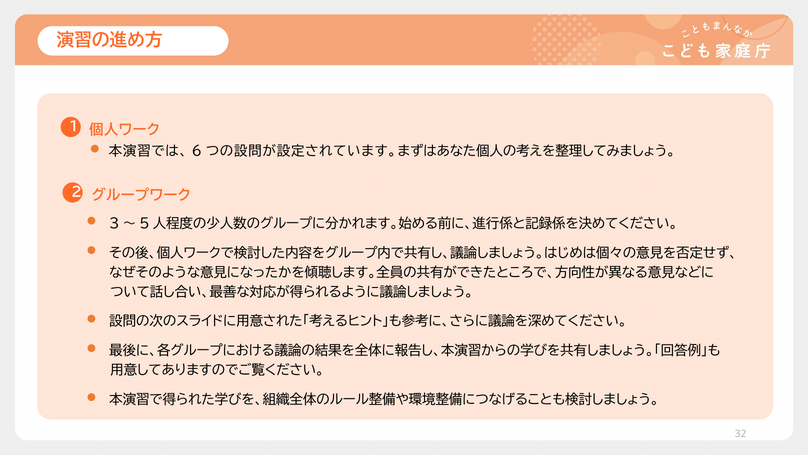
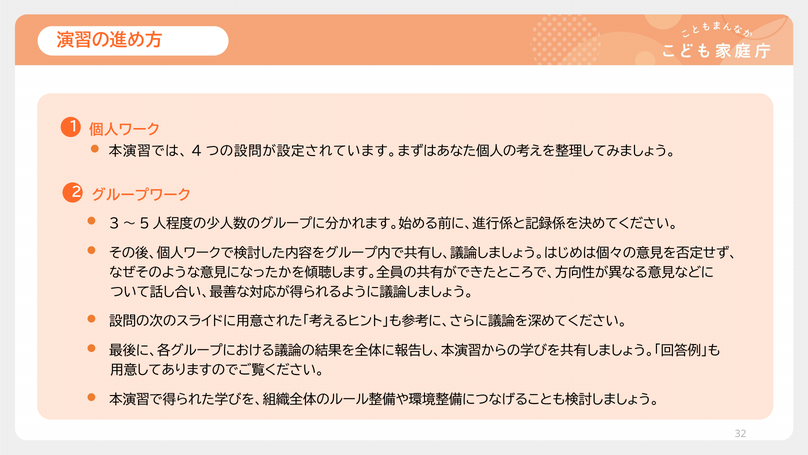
6: 6 -> 4 (197, 151)
